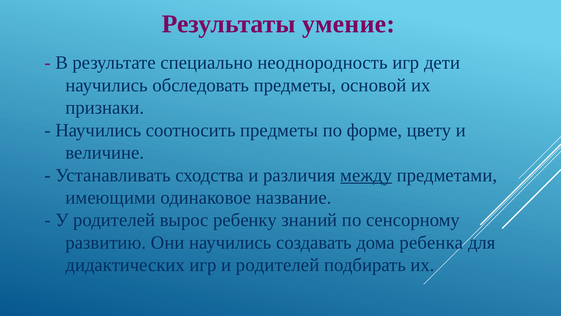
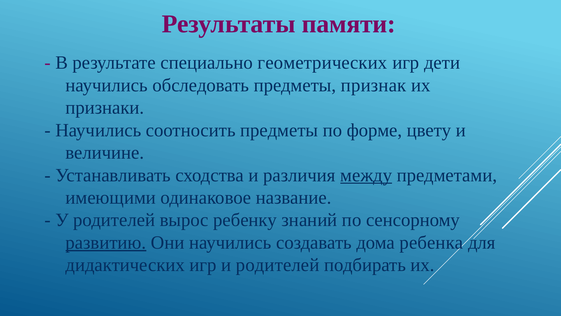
умение: умение -> памяти (349, 24)
неоднородность: неоднородность -> геометрических (322, 63)
основой: основой -> признак (374, 85)
развитию underline: none -> present (106, 242)
